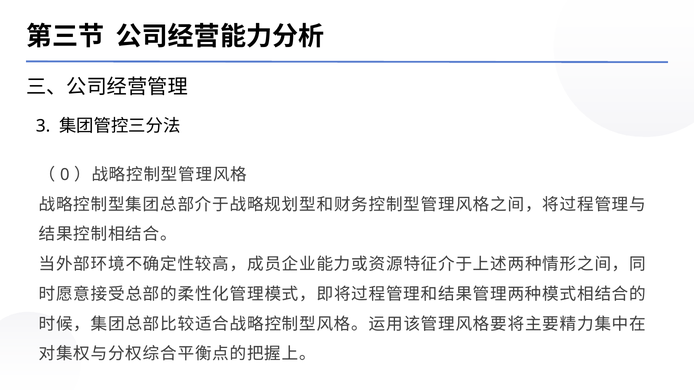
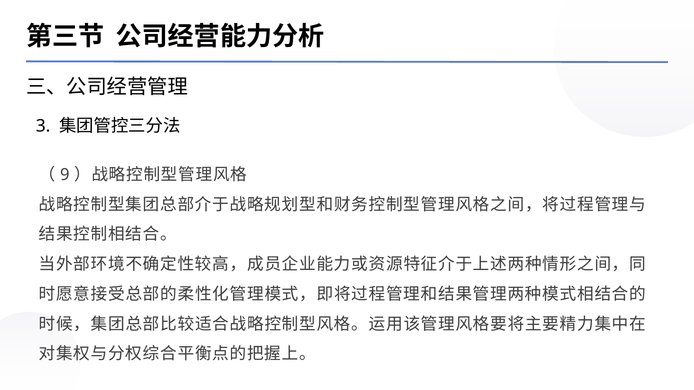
0: 0 -> 9 (65, 175)
